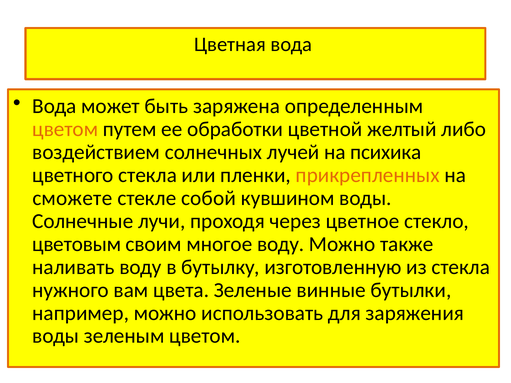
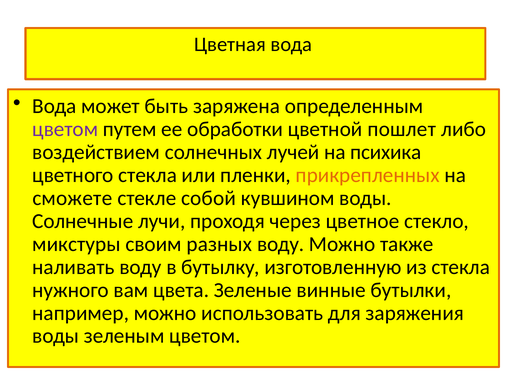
цветом colour: orange -> purple (65, 129)
желтый: желтый -> пошлет (402, 129)
цветовым: цветовым -> микстуры (76, 244)
многое: многое -> разных (219, 244)
